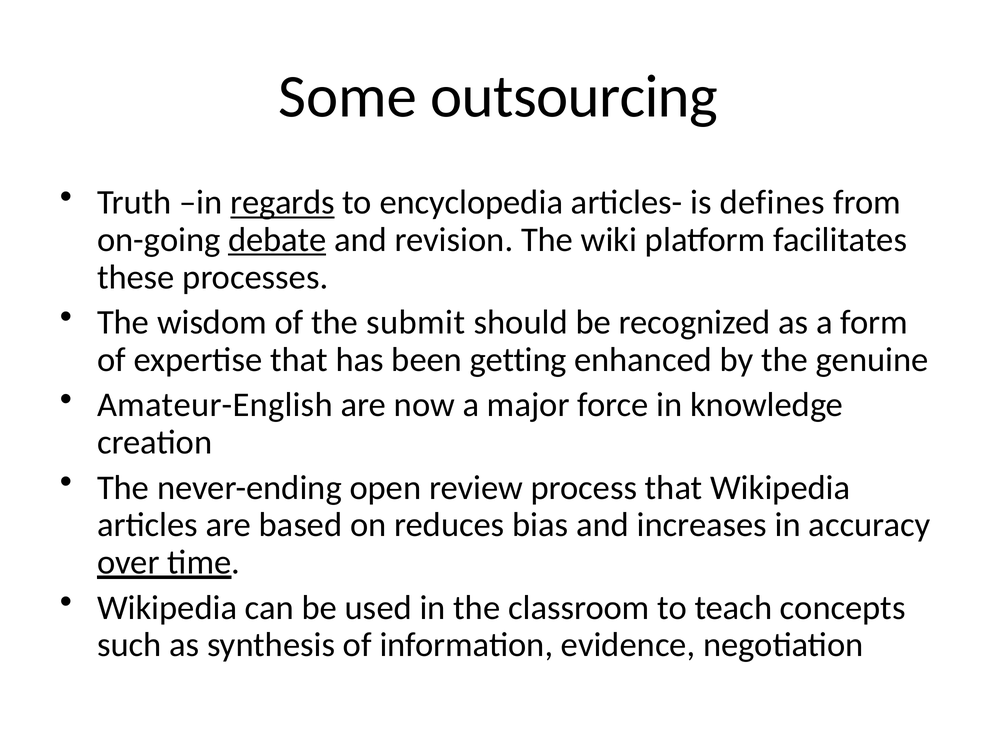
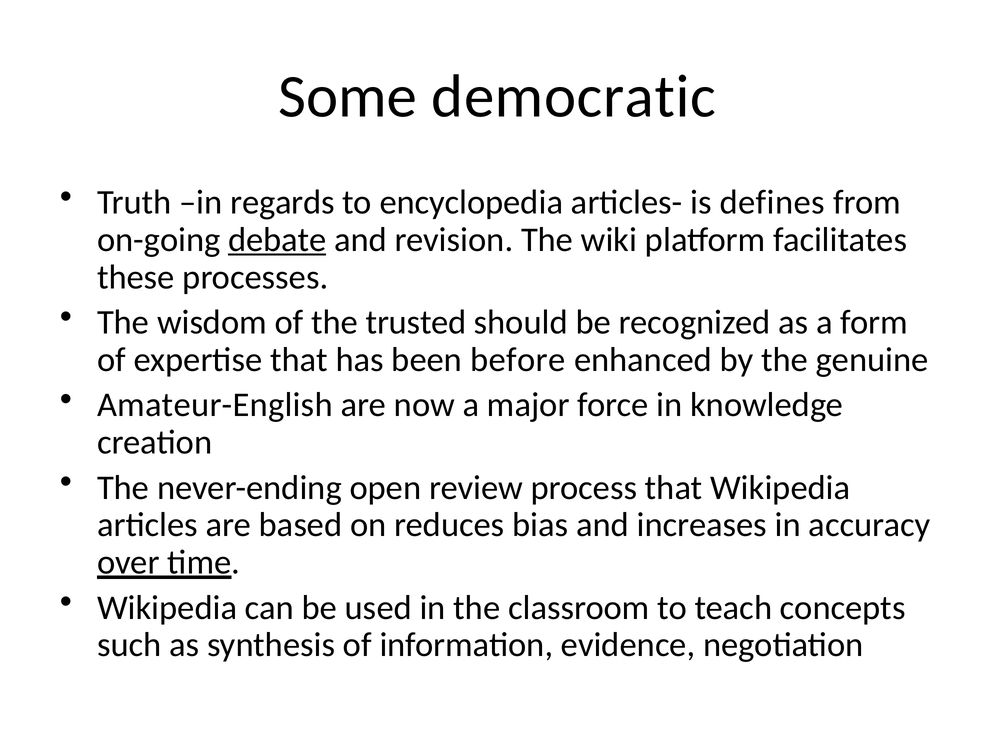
outsourcing: outsourcing -> democratic (574, 96)
regards underline: present -> none (283, 202)
submit: submit -> trusted (416, 322)
getting: getting -> before (518, 360)
